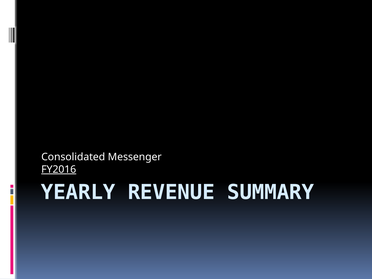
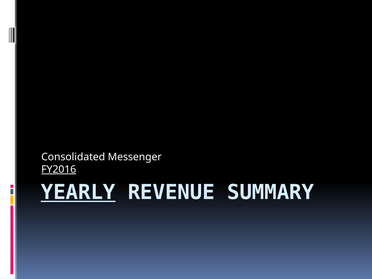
YEARLY underline: none -> present (78, 192)
